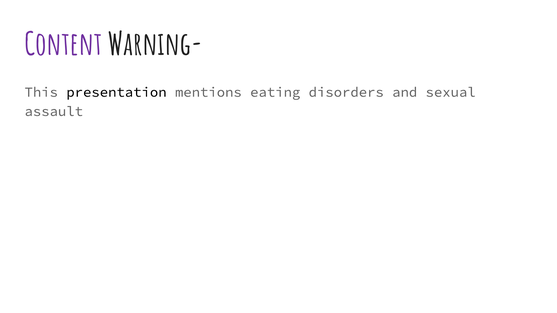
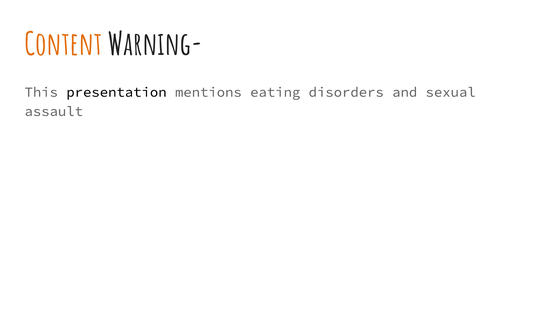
Content colour: purple -> orange (63, 45)
